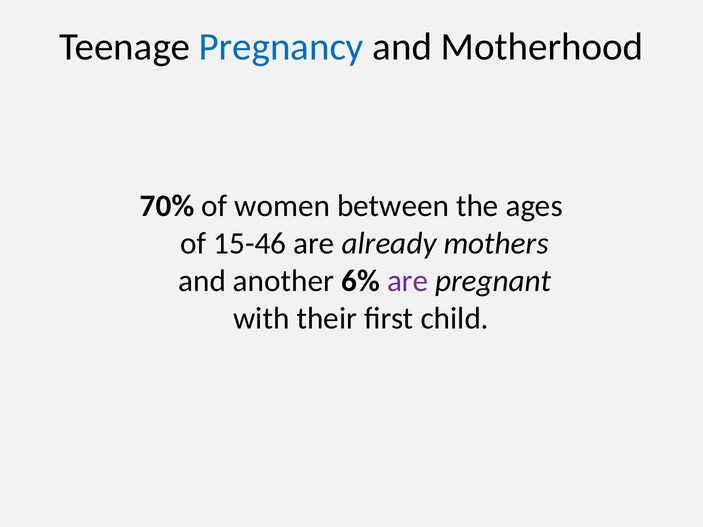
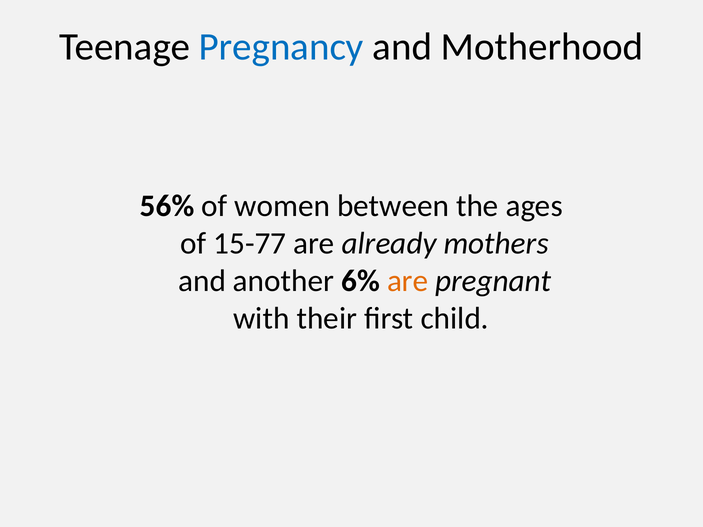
70%: 70% -> 56% (167, 206)
15-46: 15-46 -> 15-77 (250, 244)
are colour: purple -> orange (408, 281)
